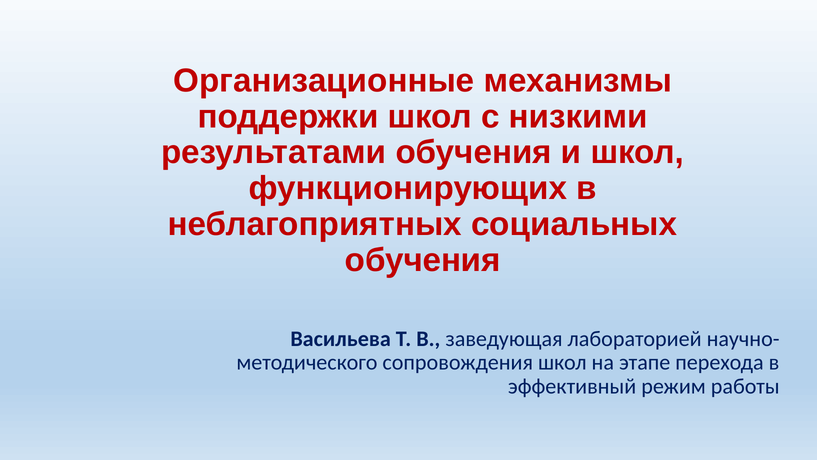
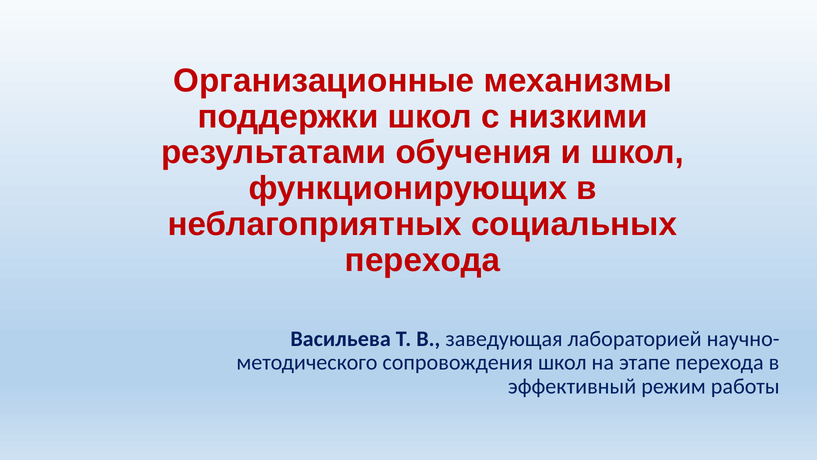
обучения: обучения -> перехода (423, 260)
